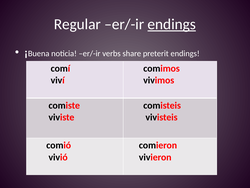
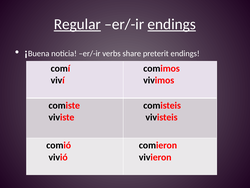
Regular underline: none -> present (77, 24)
